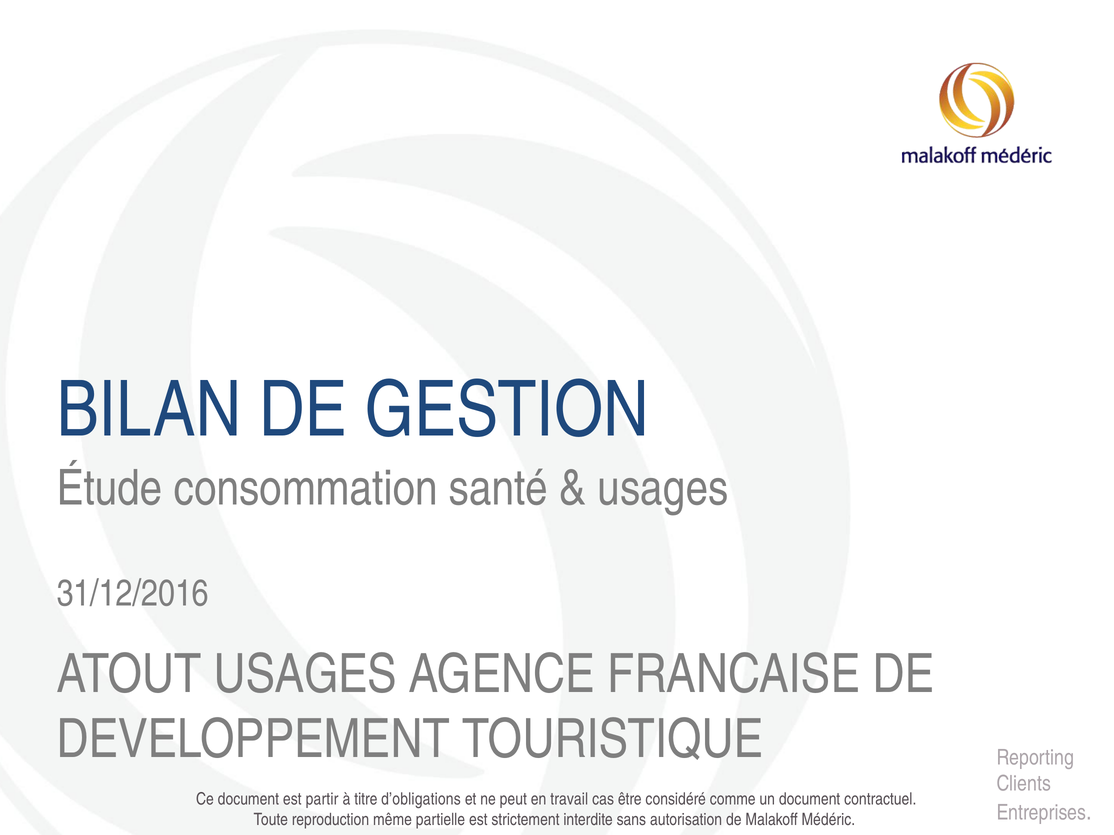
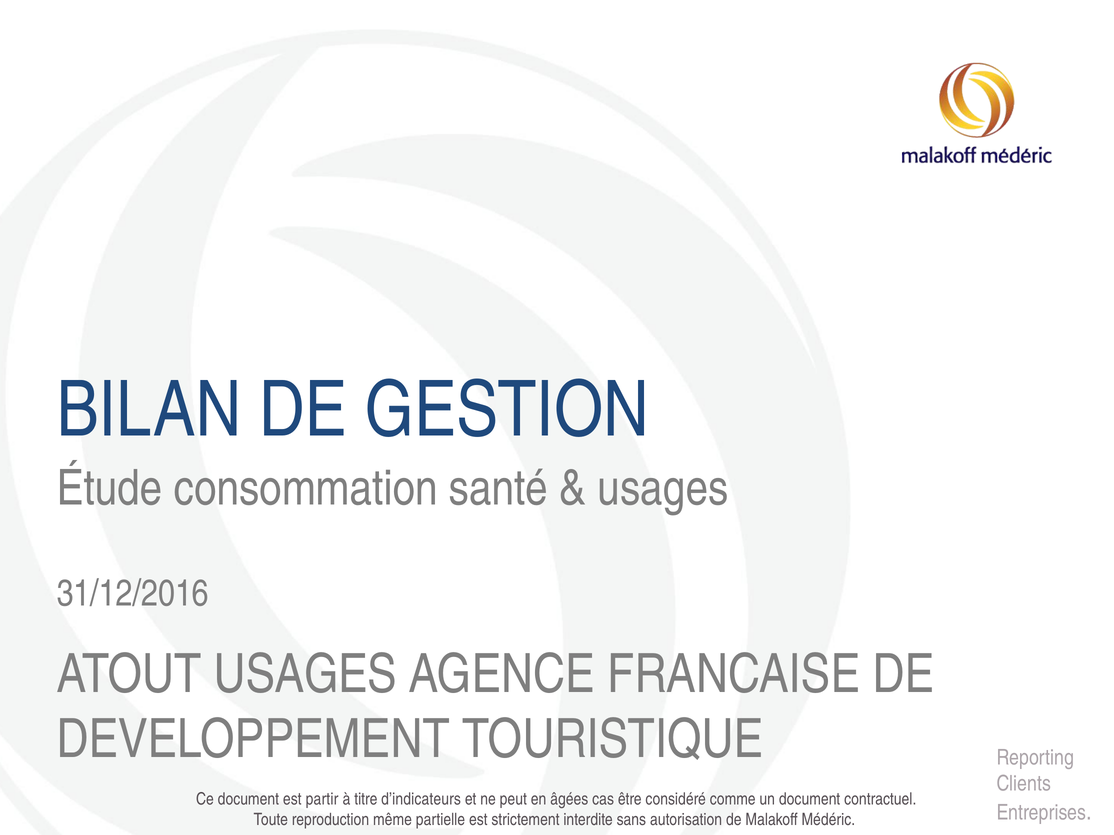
d’obligations: d’obligations -> d’indicateurs (421, 800)
travail: travail -> âgées (569, 800)
